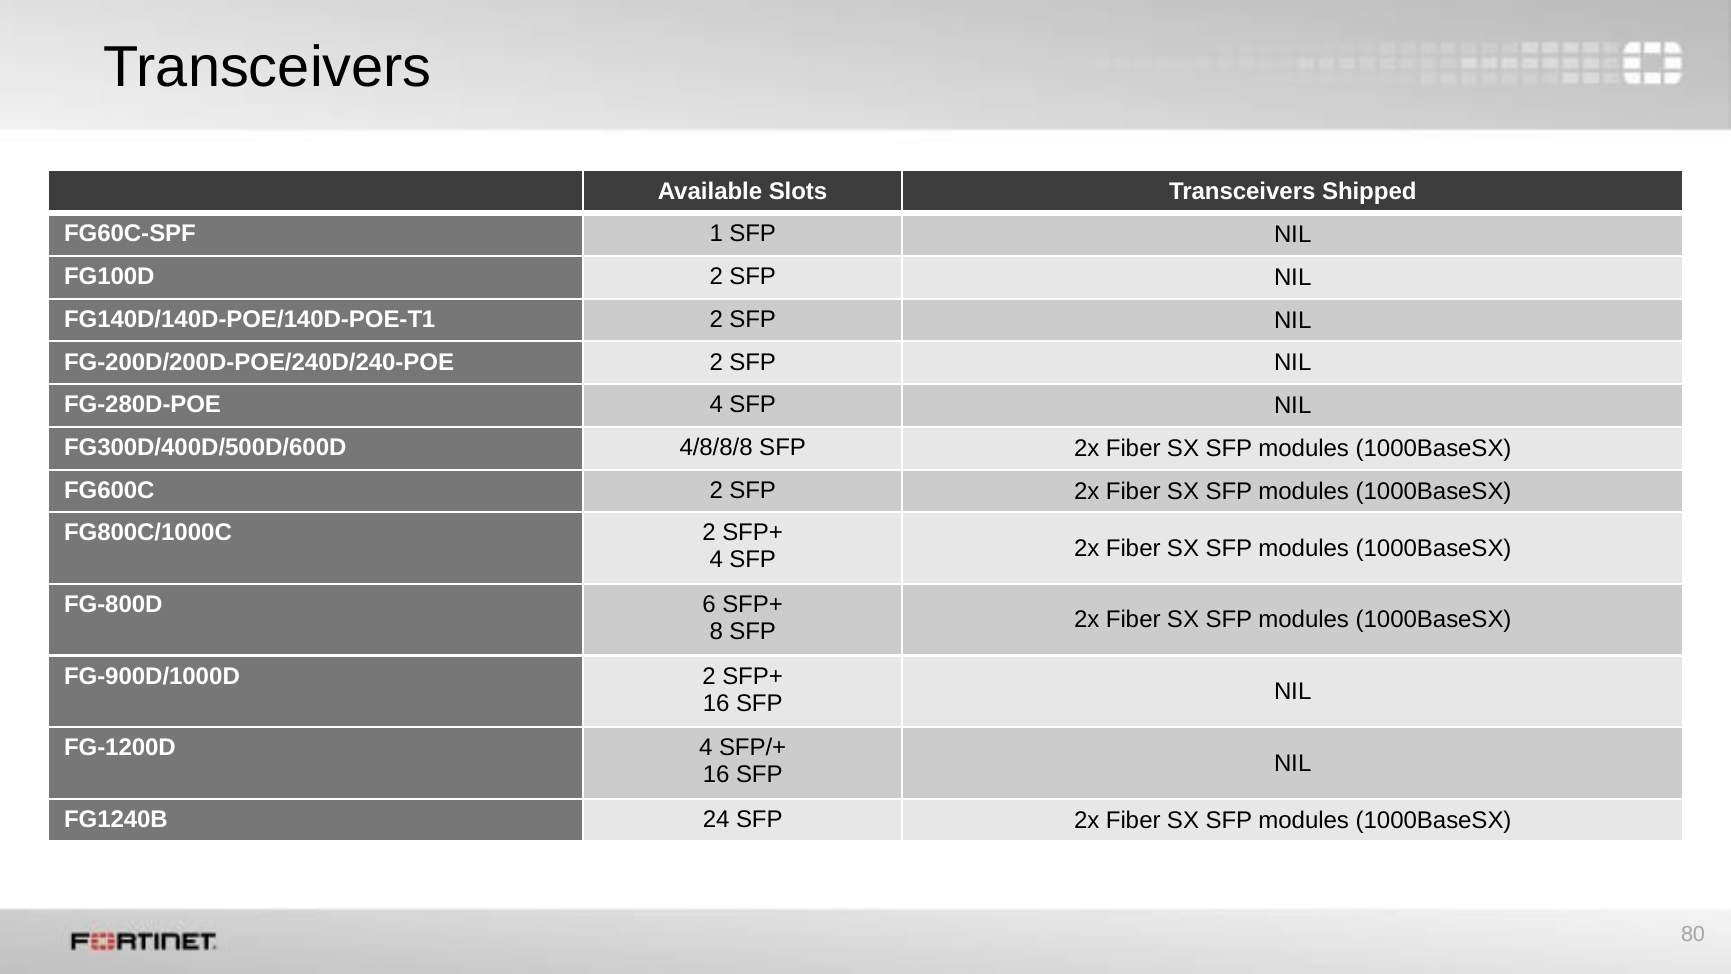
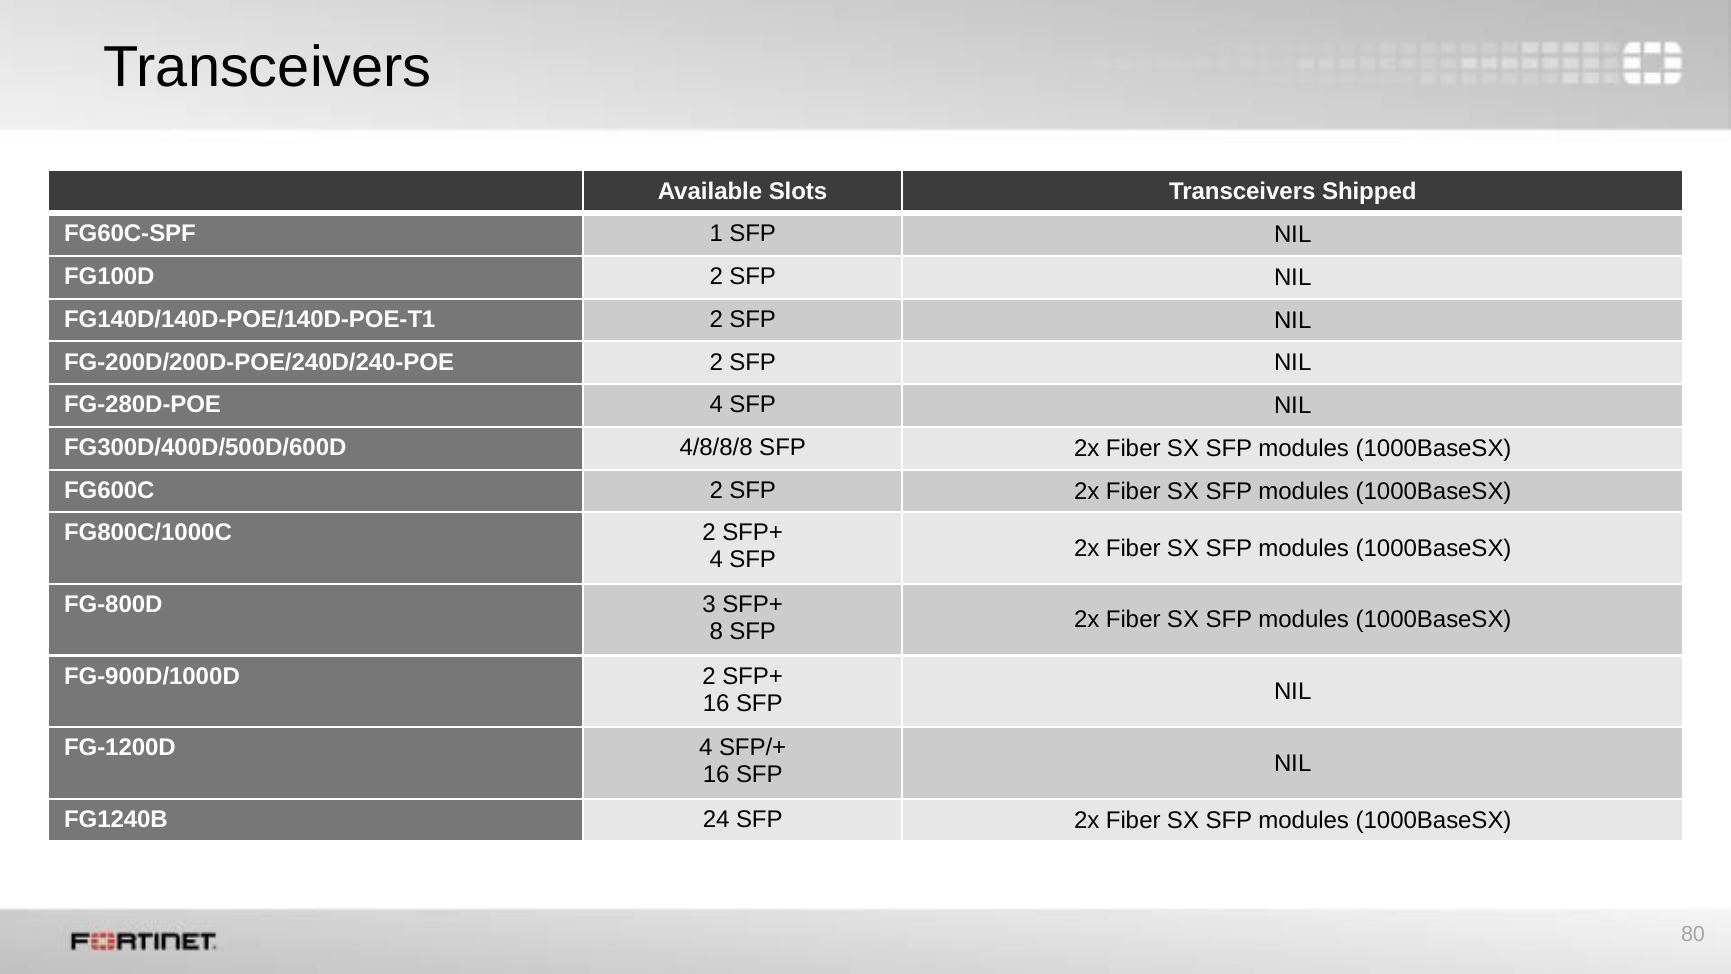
6: 6 -> 3 (709, 604)
